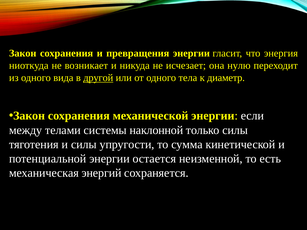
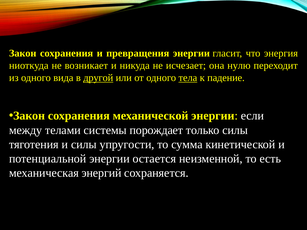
тела underline: none -> present (188, 78)
диаметр: диаметр -> падение (226, 78)
наклонной: наклонной -> порождает (156, 130)
